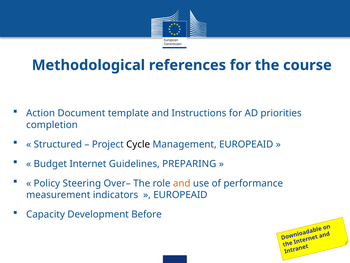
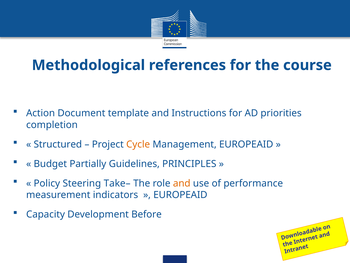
Cycle colour: black -> orange (138, 144)
Budget Internet: Internet -> Partially (88, 164)
PREPARING: PREPARING -> PRINCIPLES (189, 164)
Over–: Over– -> Take– (117, 183)
